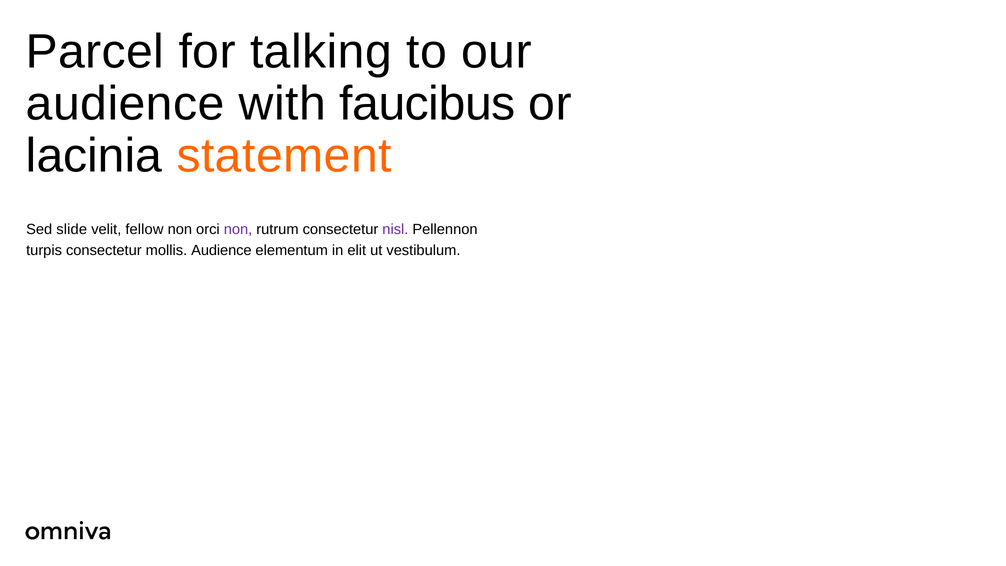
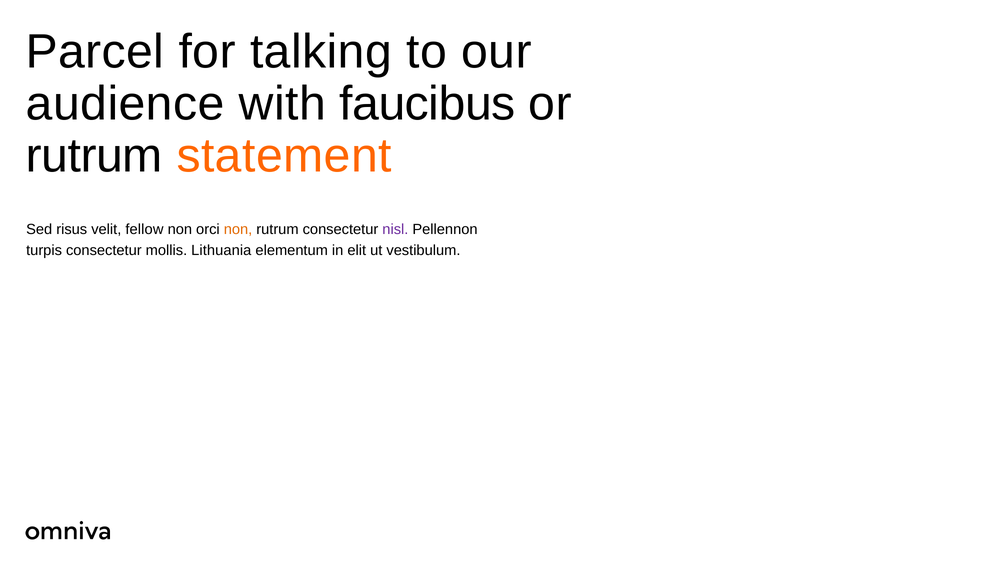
lacinia: lacinia -> rutrum (94, 156)
slide: slide -> risus (72, 229)
non colour: purple -> orange (238, 229)
mollis Audience: Audience -> Lithuania (221, 250)
